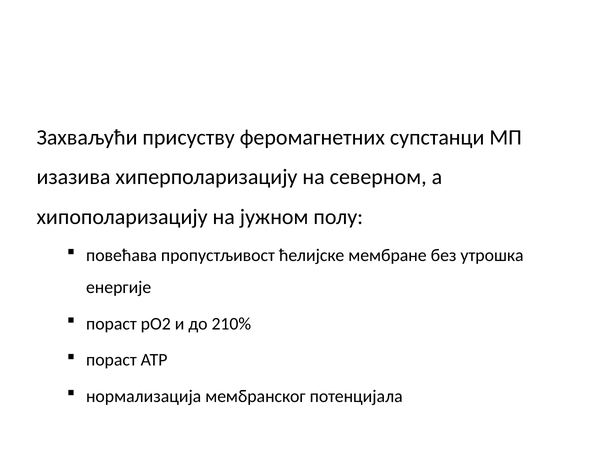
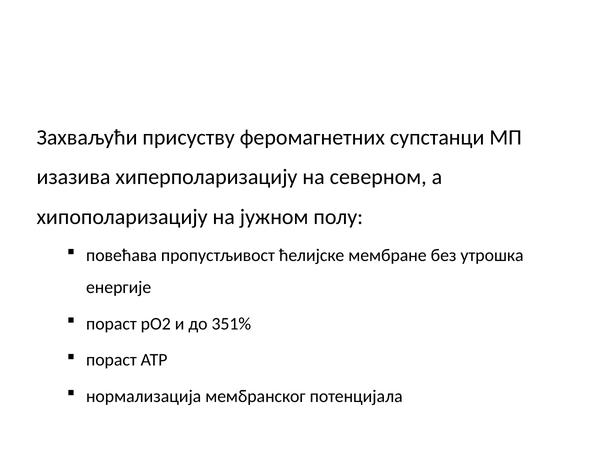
210%: 210% -> 351% (231, 324)
